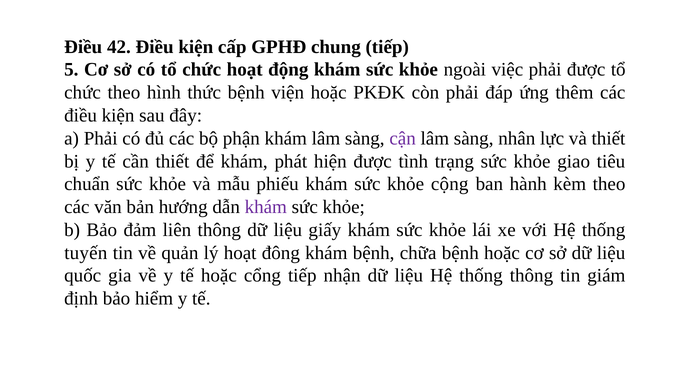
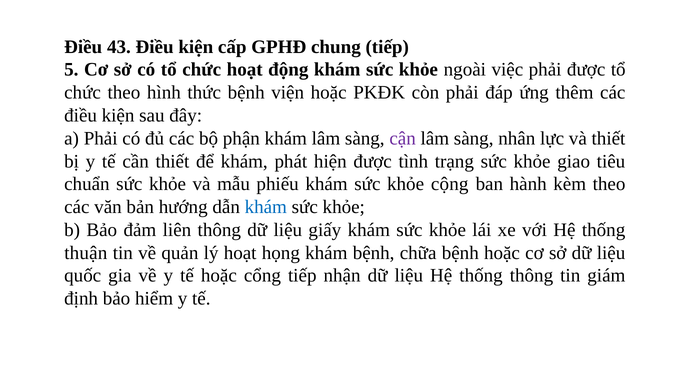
42: 42 -> 43 (119, 47)
khám colour: purple -> blue (266, 207)
tuyến: tuyến -> thuận (86, 253)
đông: đông -> họng (281, 253)
